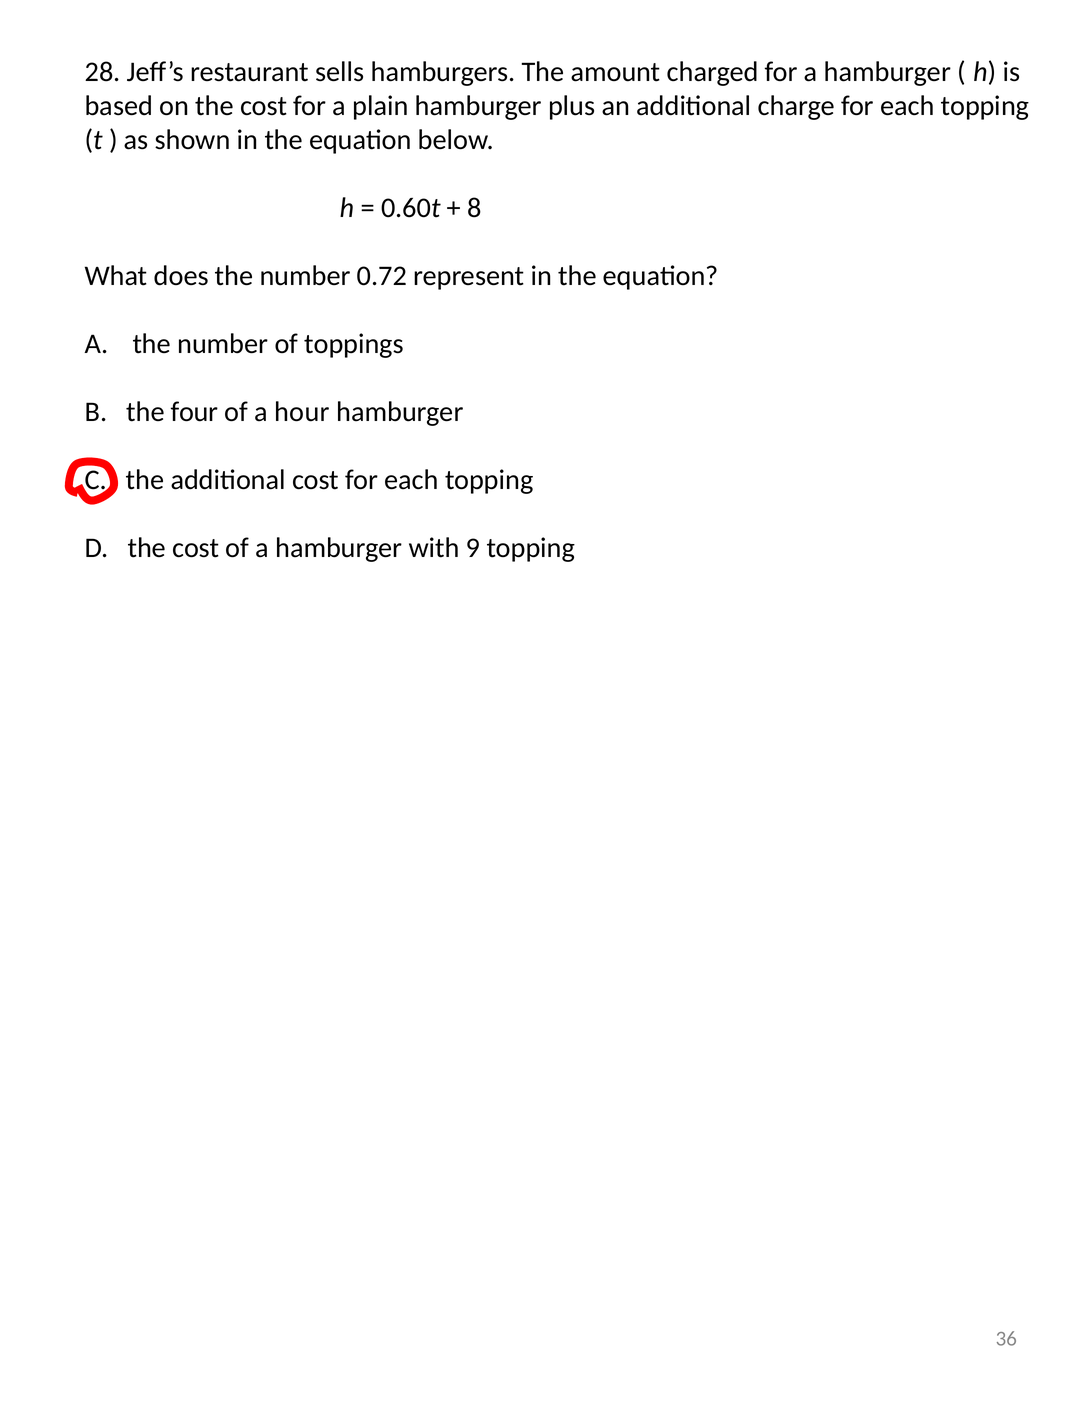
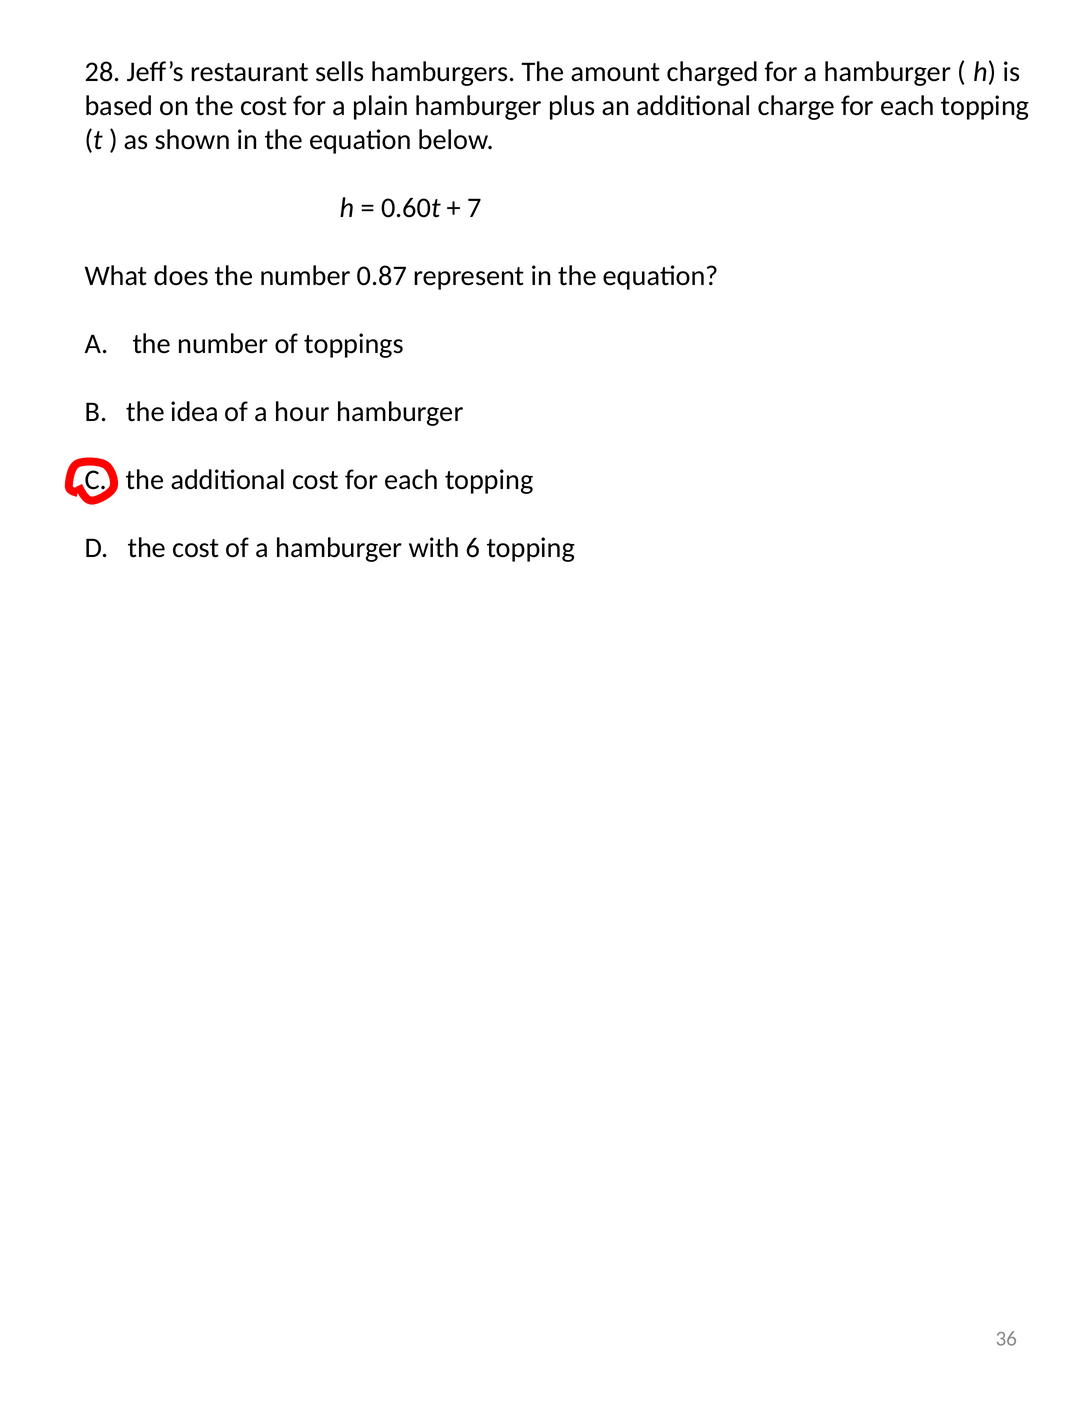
8: 8 -> 7 (474, 208)
0.72: 0.72 -> 0.87 (382, 276)
four: four -> idea (195, 412)
9: 9 -> 6 (473, 548)
